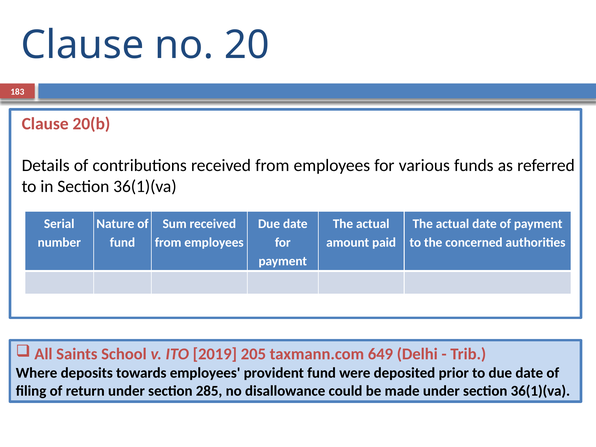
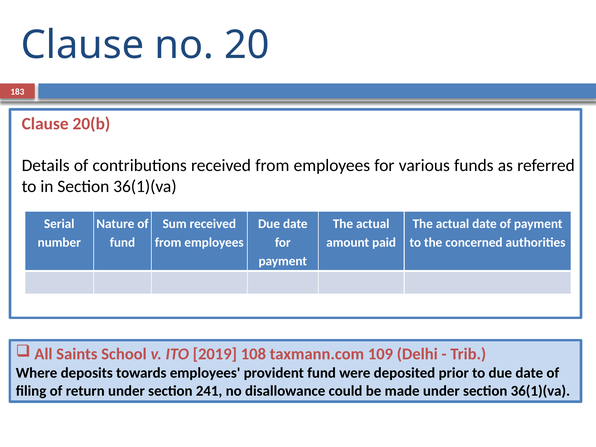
205: 205 -> 108 (253, 354)
649: 649 -> 109 (380, 354)
285: 285 -> 241 (209, 391)
